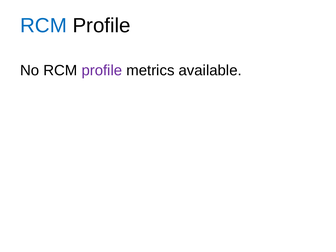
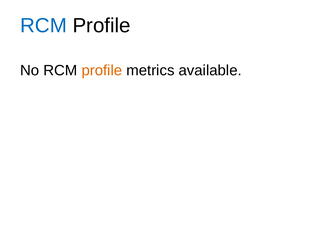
profile colour: purple -> orange (102, 70)
